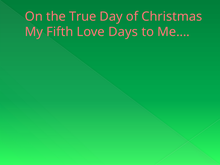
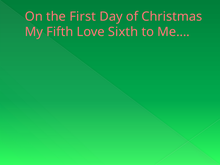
True: True -> First (83, 16)
Days: Days -> Sixth (123, 32)
